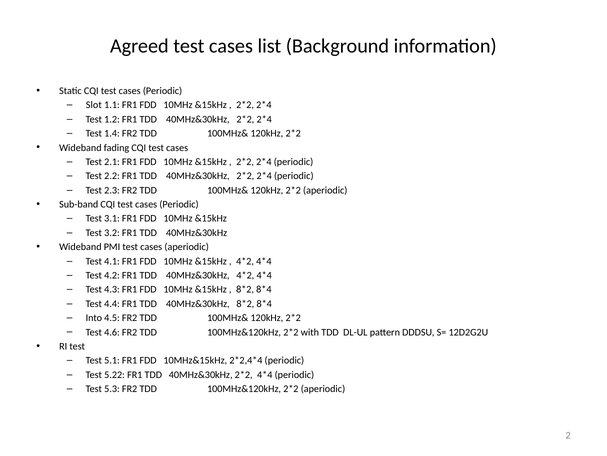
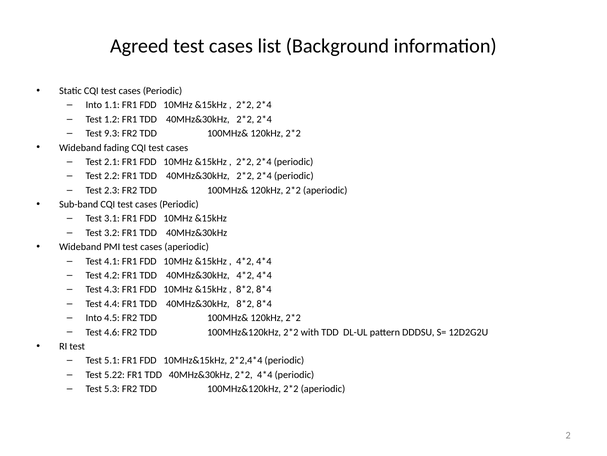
Slot: Slot -> Into (94, 105)
1.4: 1.4 -> 9.3 (112, 133)
